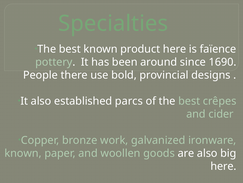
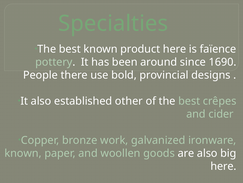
parcs: parcs -> other (129, 101)
